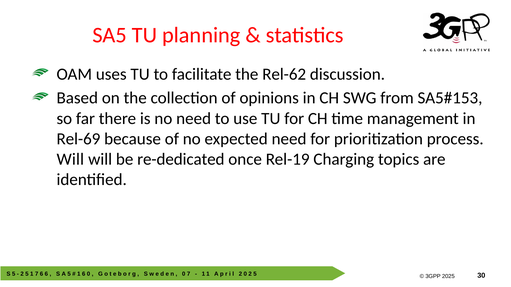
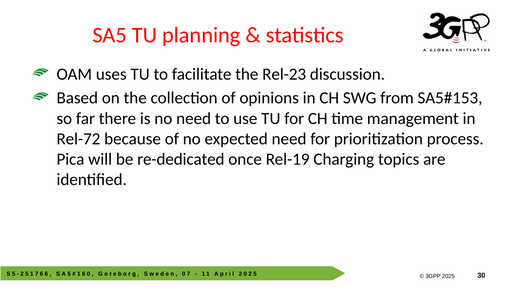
Rel-62: Rel-62 -> Rel-23 (284, 74)
Rel-69: Rel-69 -> Rel-72 (78, 139)
Will: Will -> Pica (70, 159)
